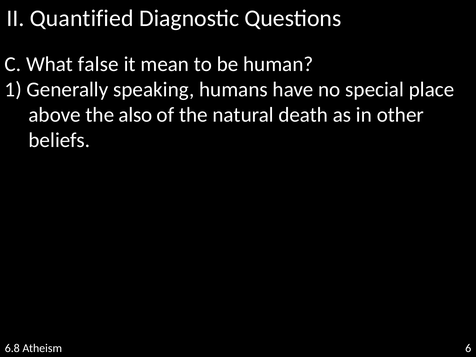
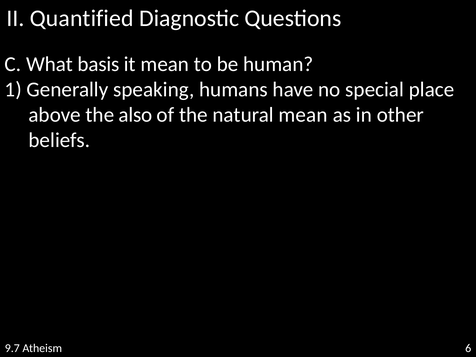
false: false -> basis (98, 64)
natural death: death -> mean (303, 115)
6.8: 6.8 -> 9.7 (12, 348)
